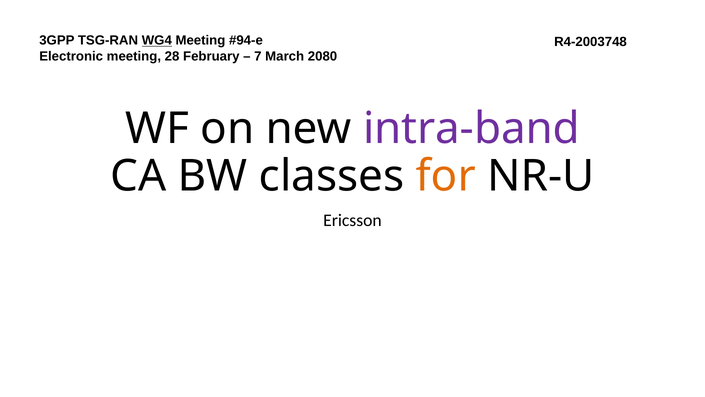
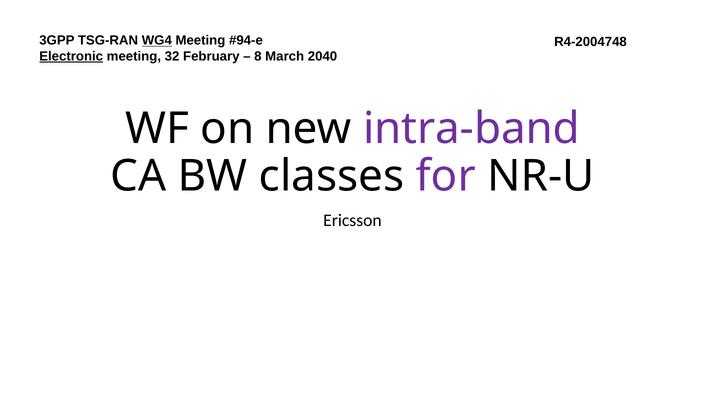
R4-2003748: R4-2003748 -> R4-2004748 (590, 42)
Electronic underline: none -> present (71, 56)
28: 28 -> 32 (172, 56)
7: 7 -> 8 (258, 56)
2080: 2080 -> 2040 (323, 56)
for colour: orange -> purple (446, 176)
